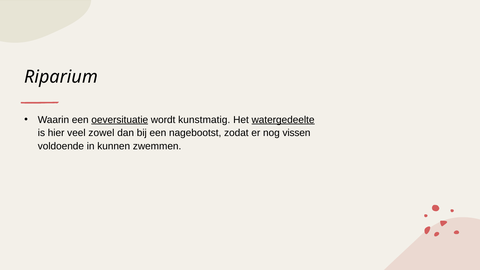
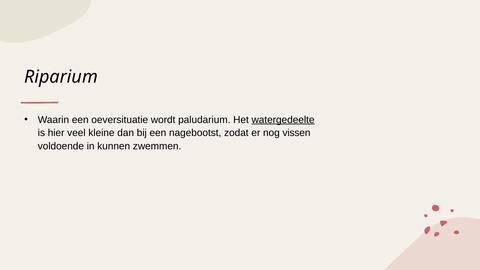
oeversituatie underline: present -> none (120, 120)
kunstmatig: kunstmatig -> paludarium (204, 120)
zowel: zowel -> kleine (101, 133)
